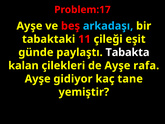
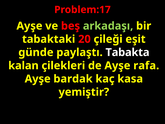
arkadaşı colour: light blue -> light green (108, 26)
11: 11 -> 20 (84, 39)
gidiyor: gidiyor -> bardak (73, 79)
tane: tane -> kasa (130, 79)
